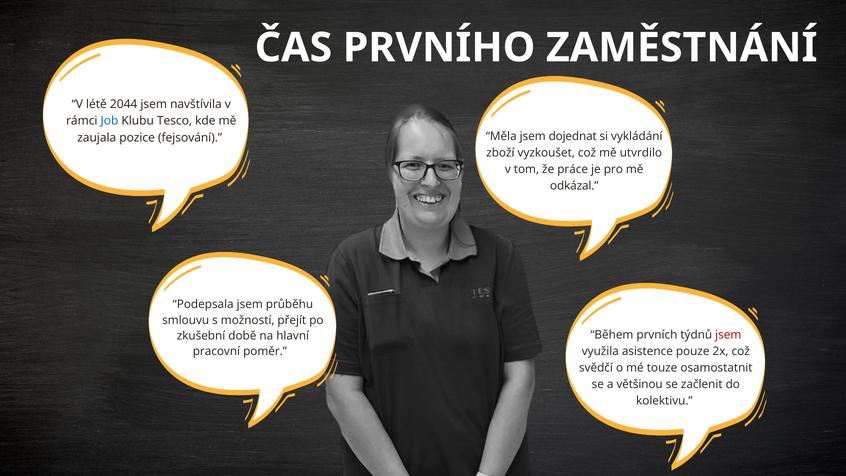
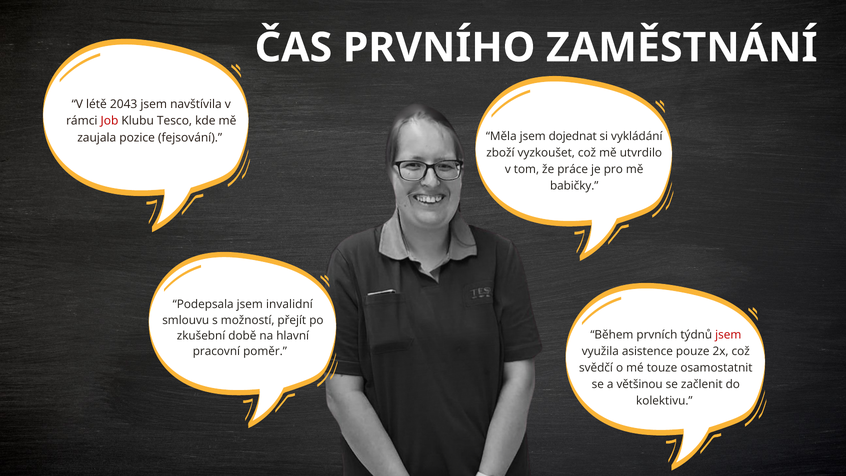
2044: 2044 -> 2043 (124, 104)
Job colour: blue -> red (109, 121)
odkázal: odkázal -> babičky (574, 186)
průběhu: průběhu -> invalidní (289, 304)
